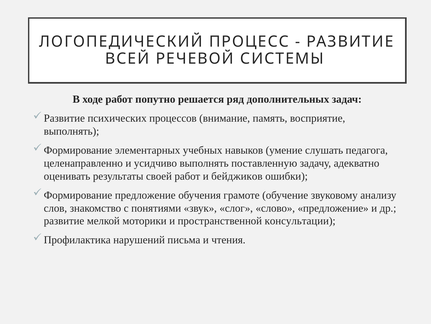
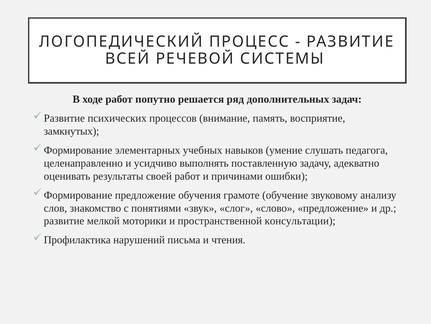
выполнять: выполнять -> замкнутых (71, 131)
бейджиков: бейджиков -> причинами (237, 176)
